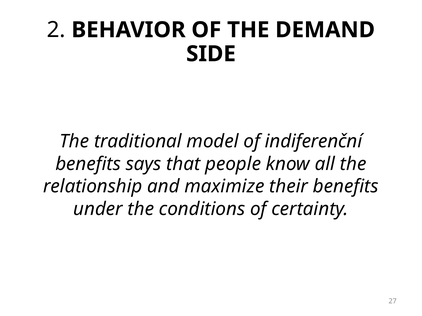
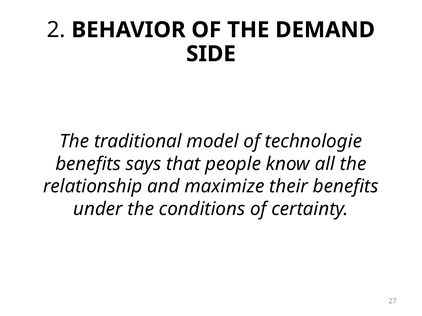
indiferenční: indiferenční -> technologie (313, 142)
